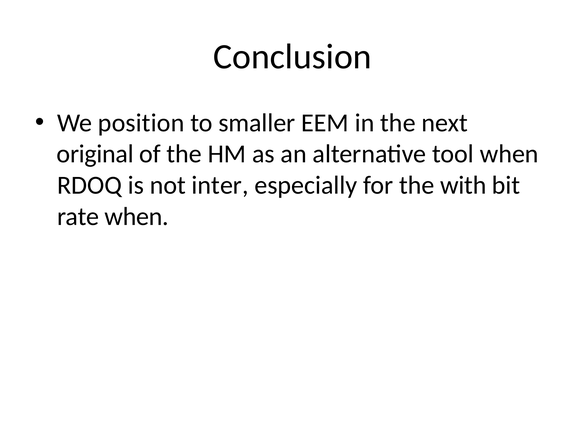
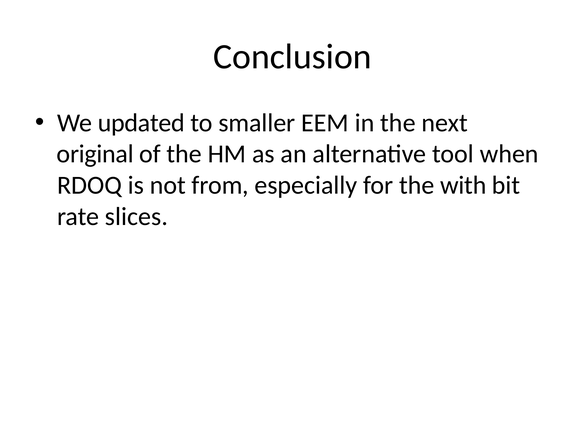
position: position -> updated (141, 123)
inter: inter -> from (220, 185)
rate when: when -> slices (137, 216)
